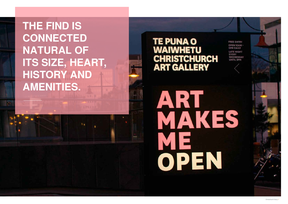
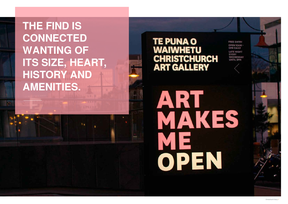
NATURAL: NATURAL -> WANTING (47, 51)
